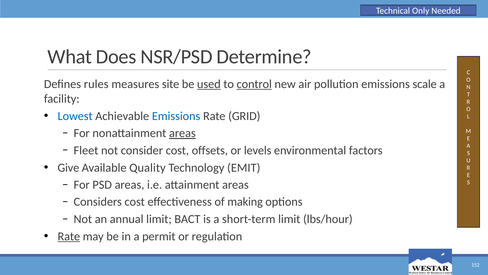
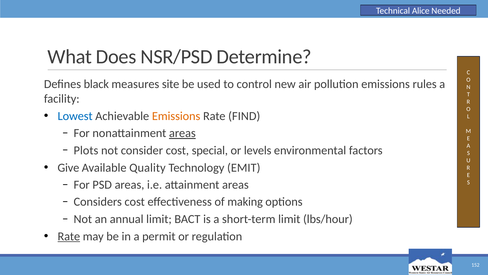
Only: Only -> Alice (421, 11)
rules: rules -> black (96, 84)
used underline: present -> none (209, 84)
control underline: present -> none (254, 84)
scale: scale -> rules (425, 84)
Emissions colour: blue -> orange (176, 116)
GRID: GRID -> FIND (244, 116)
Fleet: Fleet -> Plots (86, 150)
offsets: offsets -> special (210, 150)
